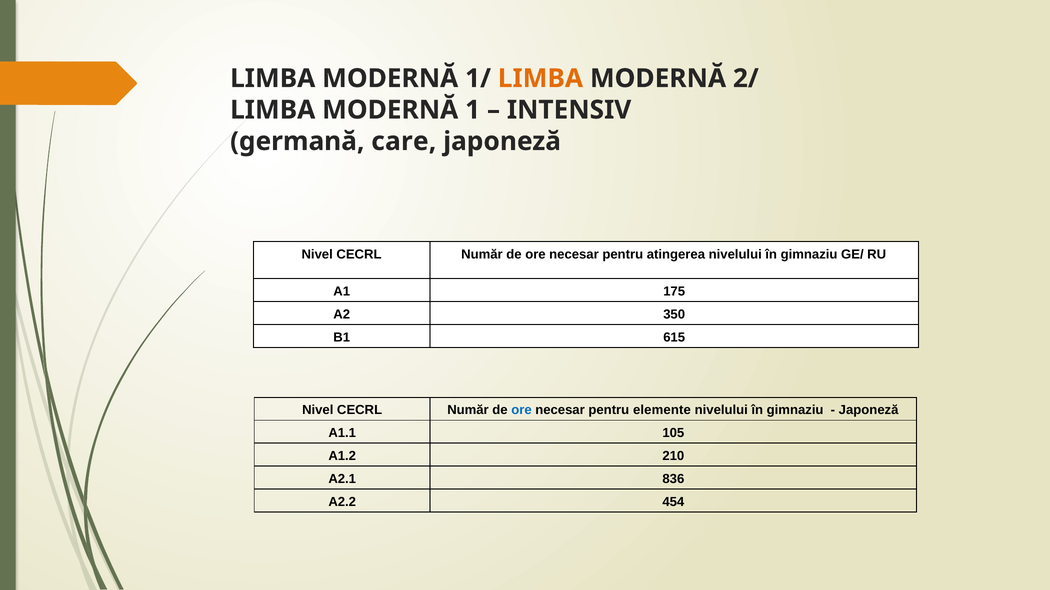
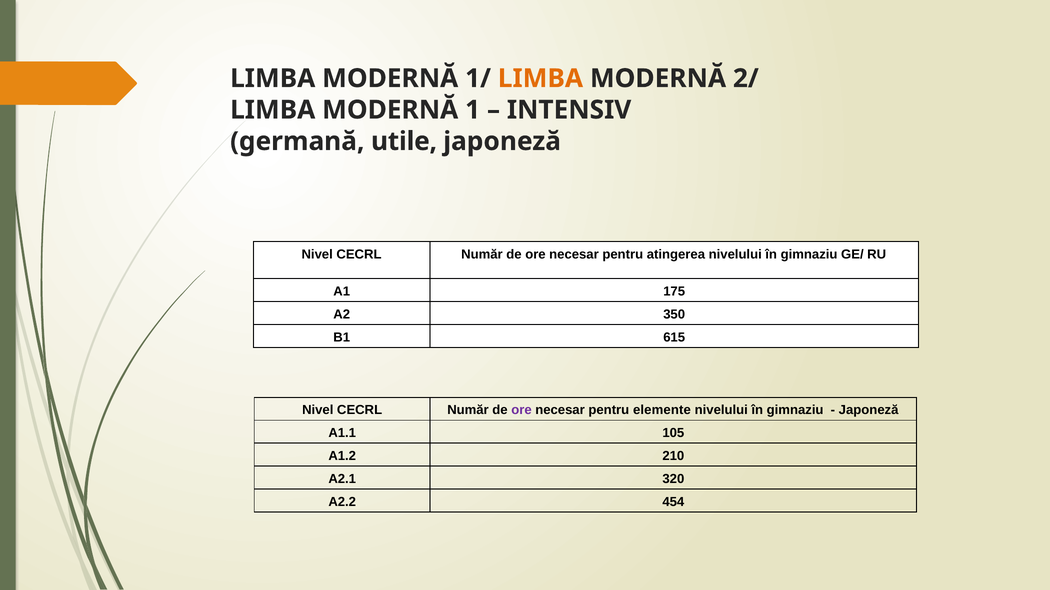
care: care -> utile (404, 142)
ore colour: blue -> purple (522, 411)
836: 836 -> 320 (673, 479)
